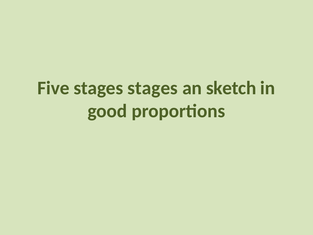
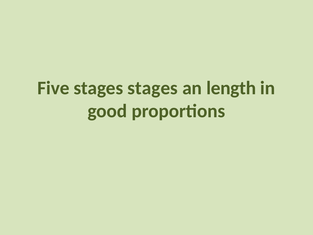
sketch: sketch -> length (231, 88)
